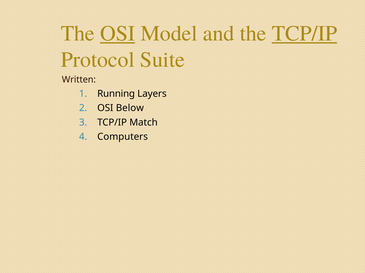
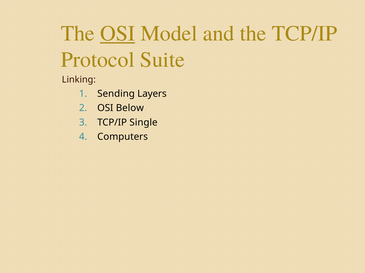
TCP/IP underline: present -> none (304, 34)
Written: Written -> Linking (79, 80)
Running: Running -> Sending (116, 94)
Match: Match -> Single (144, 123)
